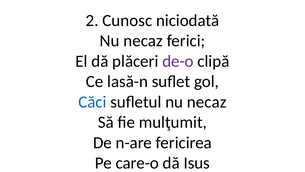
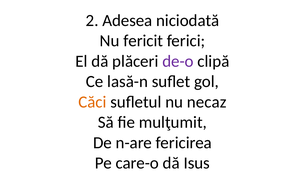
Cunosc: Cunosc -> Adesea (127, 20)
necaz: necaz -> fericit (143, 41)
Căci colour: blue -> orange (92, 102)
